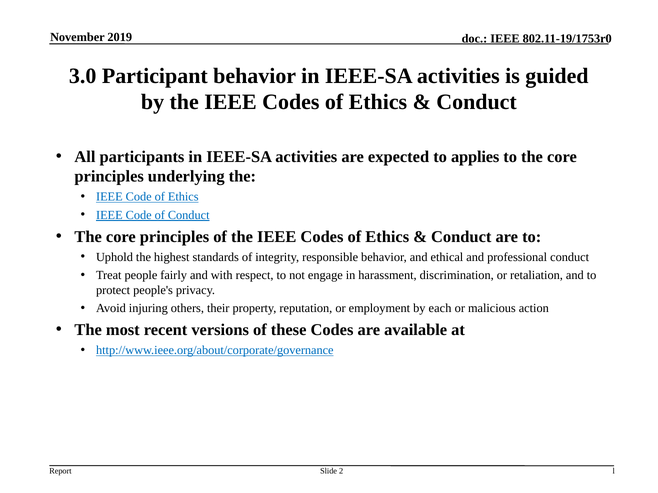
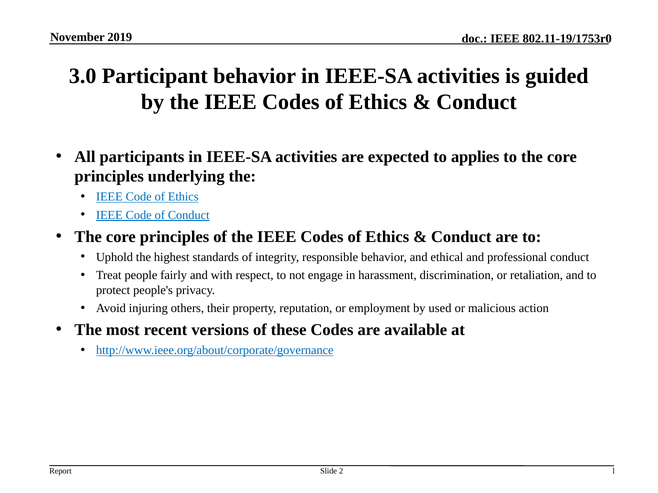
each: each -> used (440, 309)
